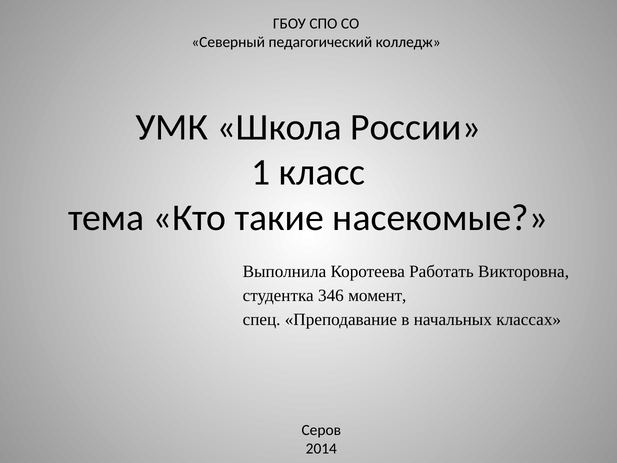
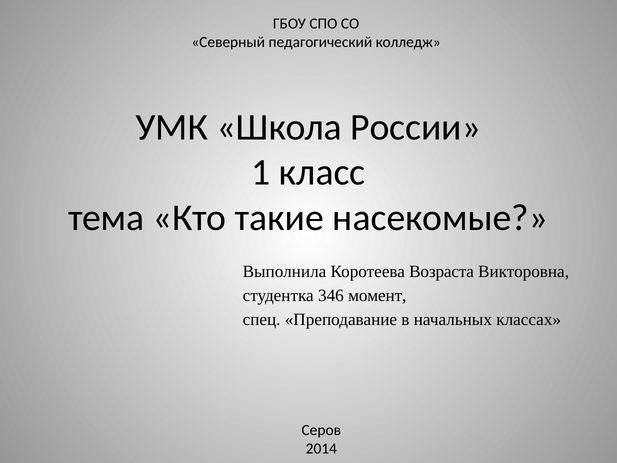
Работать: Работать -> Возраста (442, 272)
